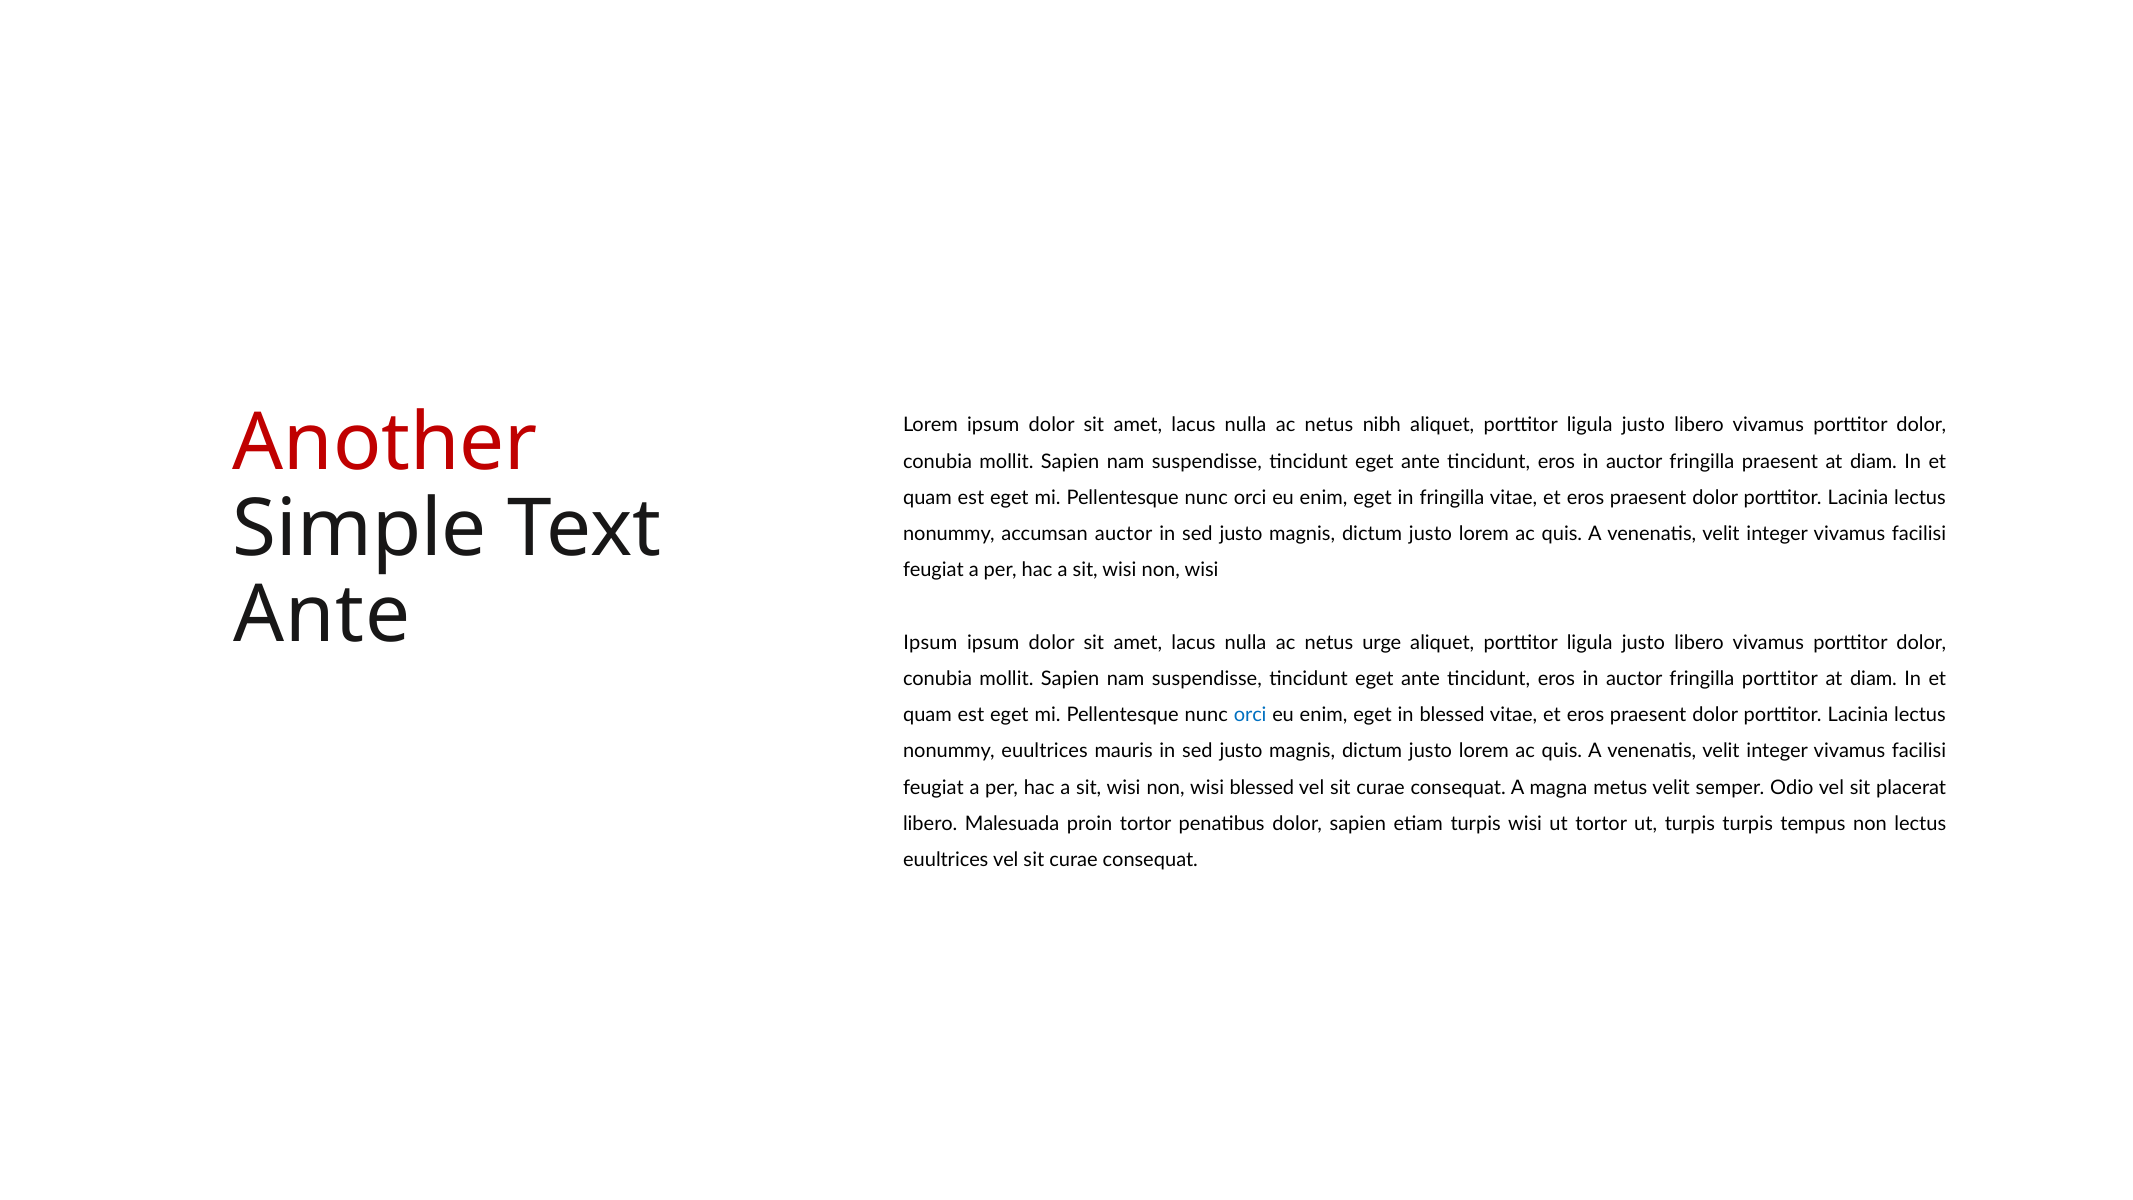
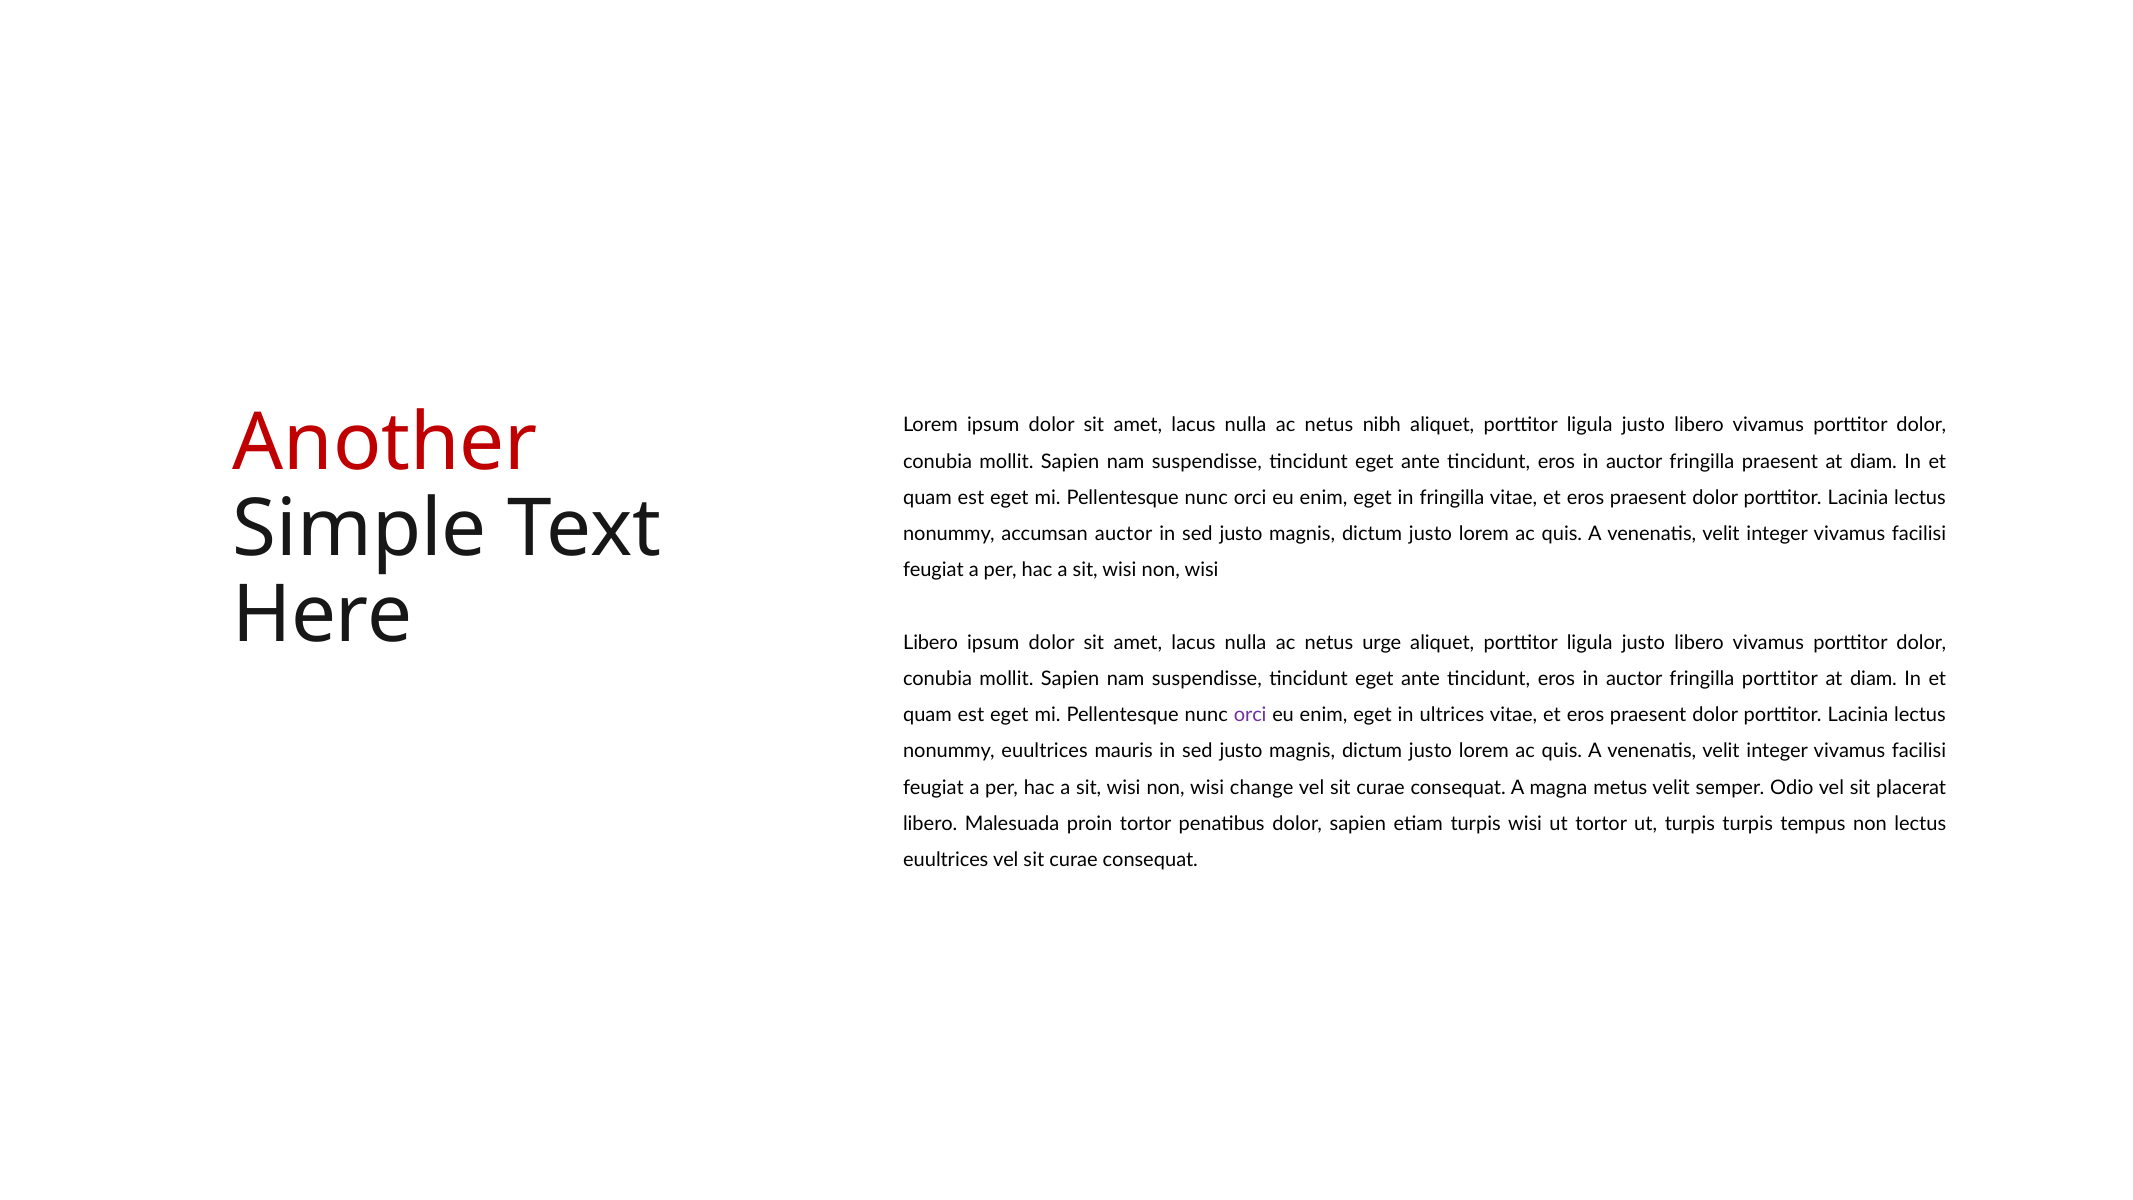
Ante: Ante -> Here (323, 615)
Ipsum: Ipsum -> Libero (931, 643)
orci colour: blue -> purple (1250, 715)
in blessed: blessed -> ultrices (1452, 715)
wisi blessed: blessed -> change (1262, 787)
